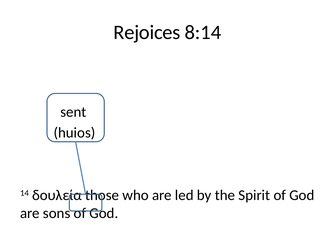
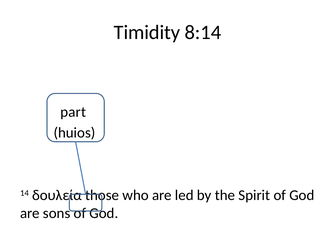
Rejoices: Rejoices -> Timidity (147, 32)
sent: sent -> part (73, 112)
